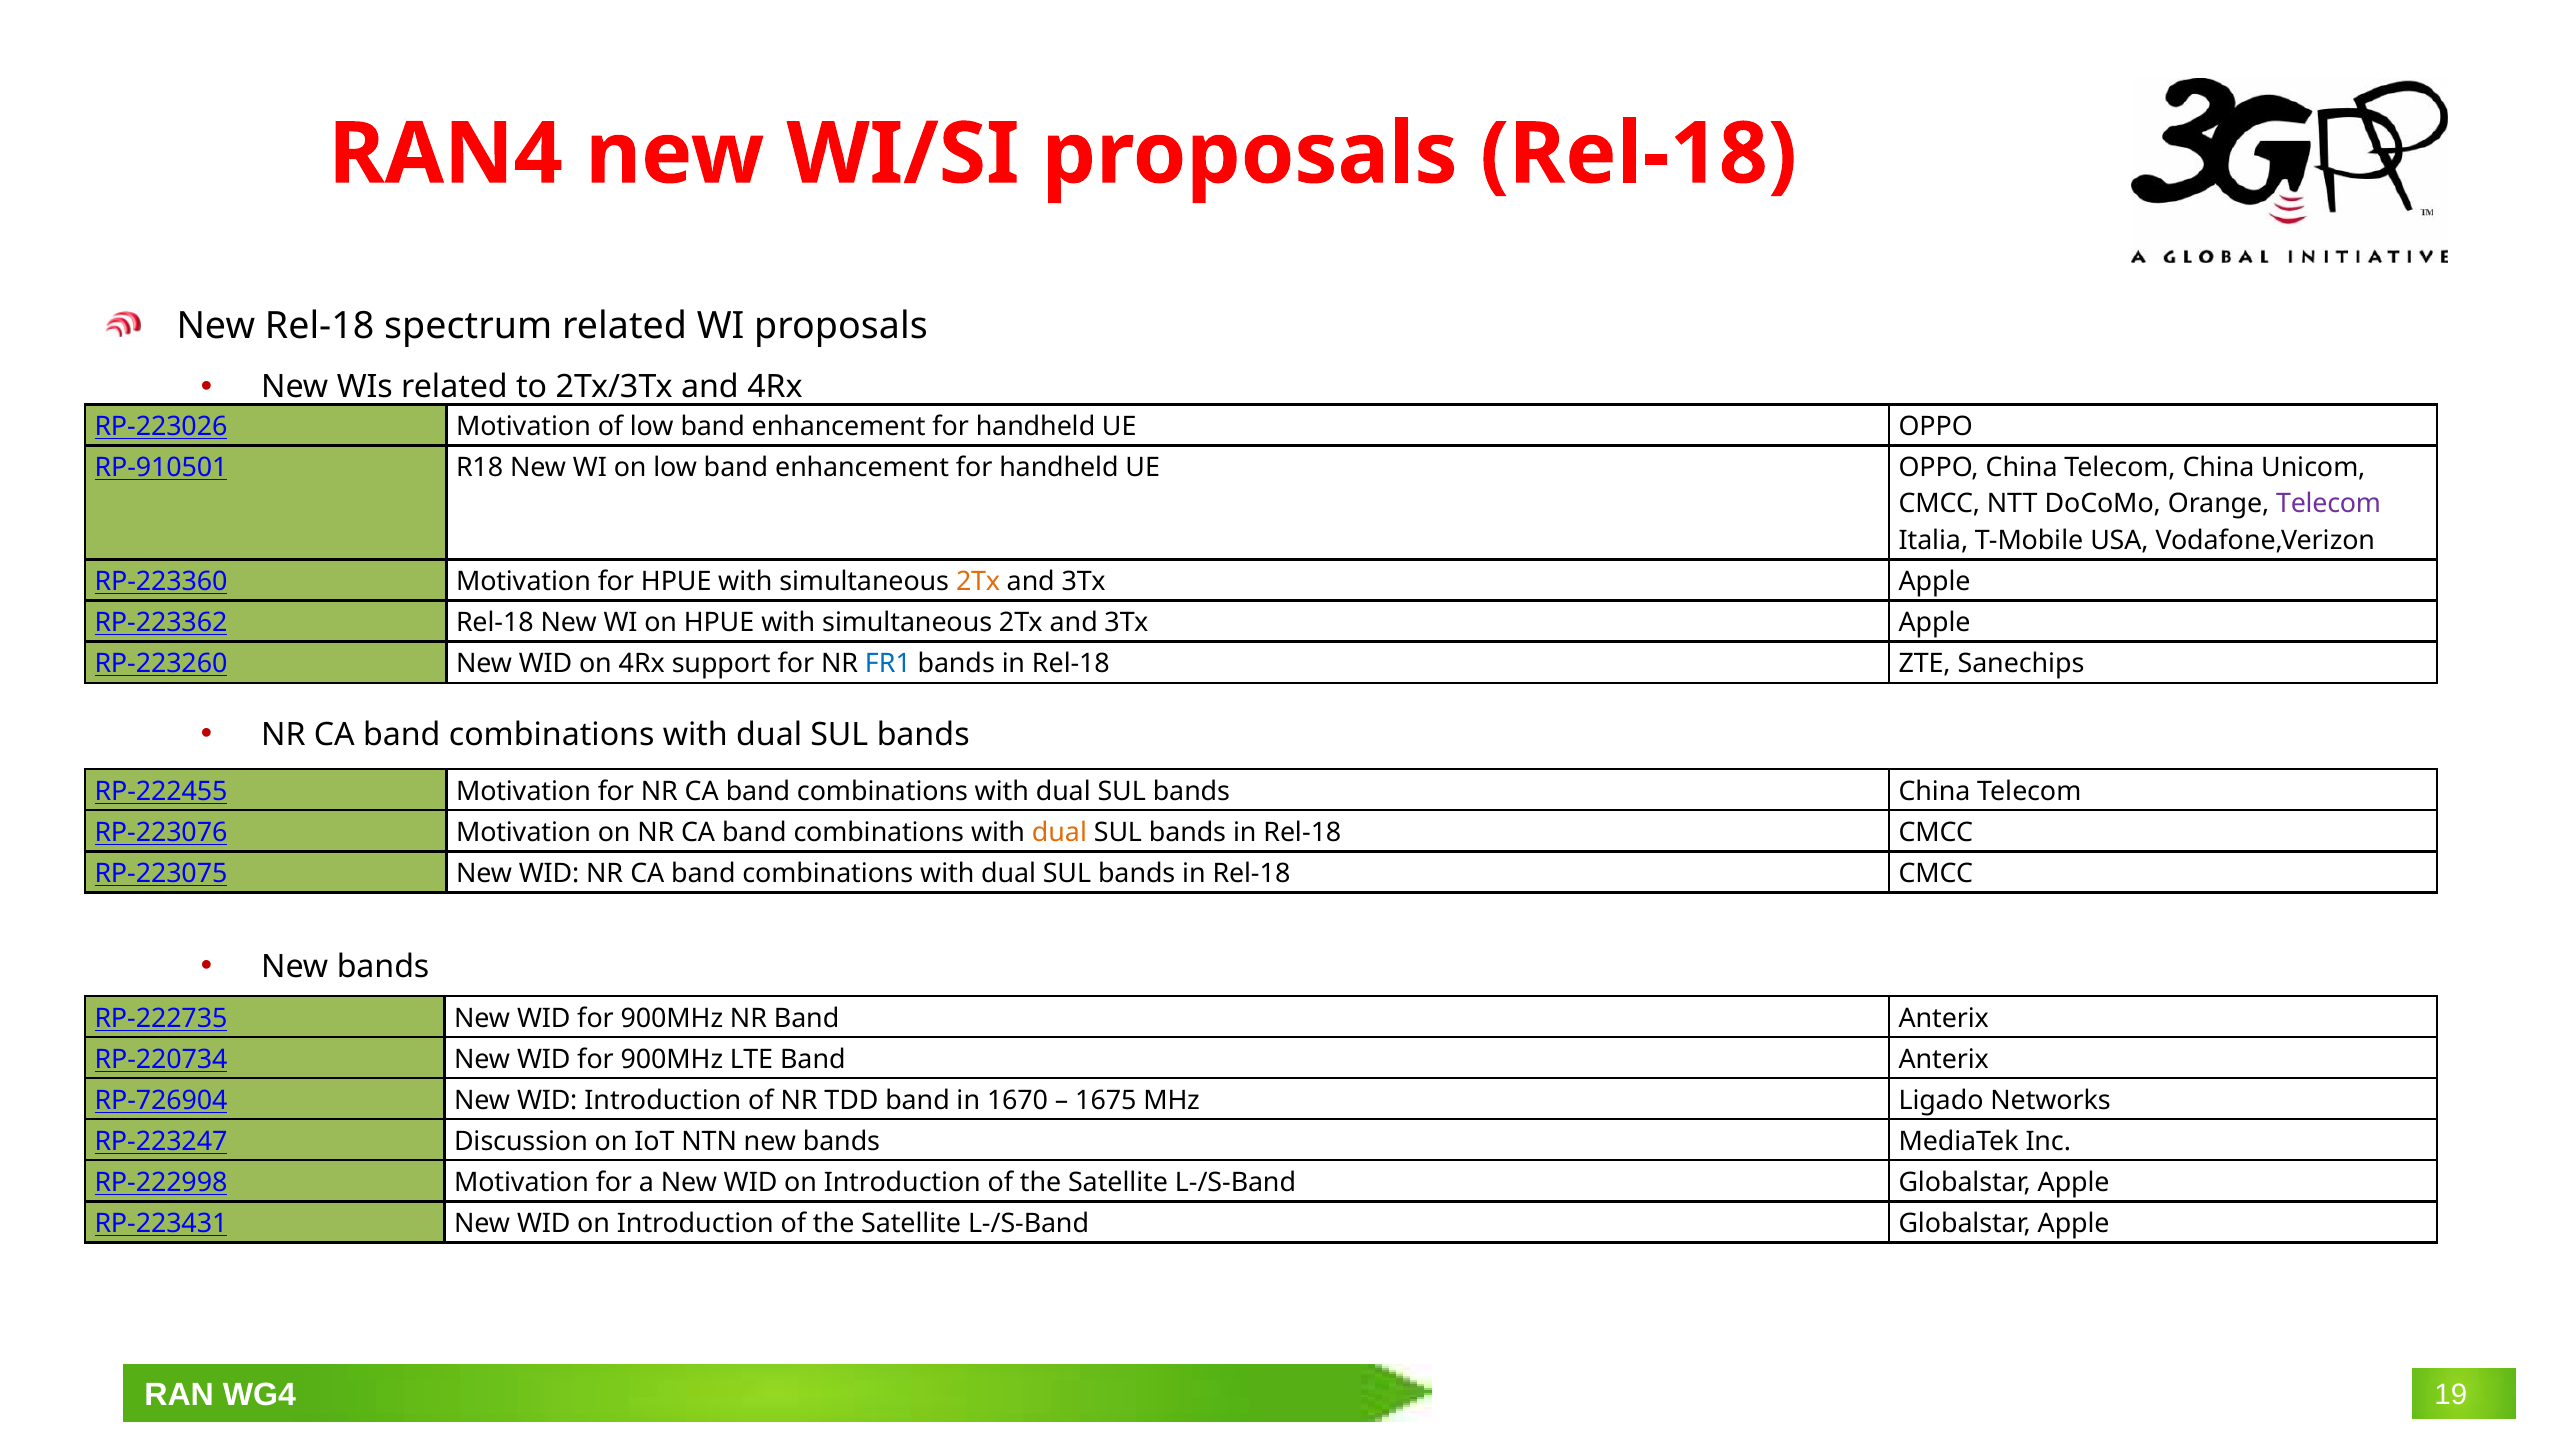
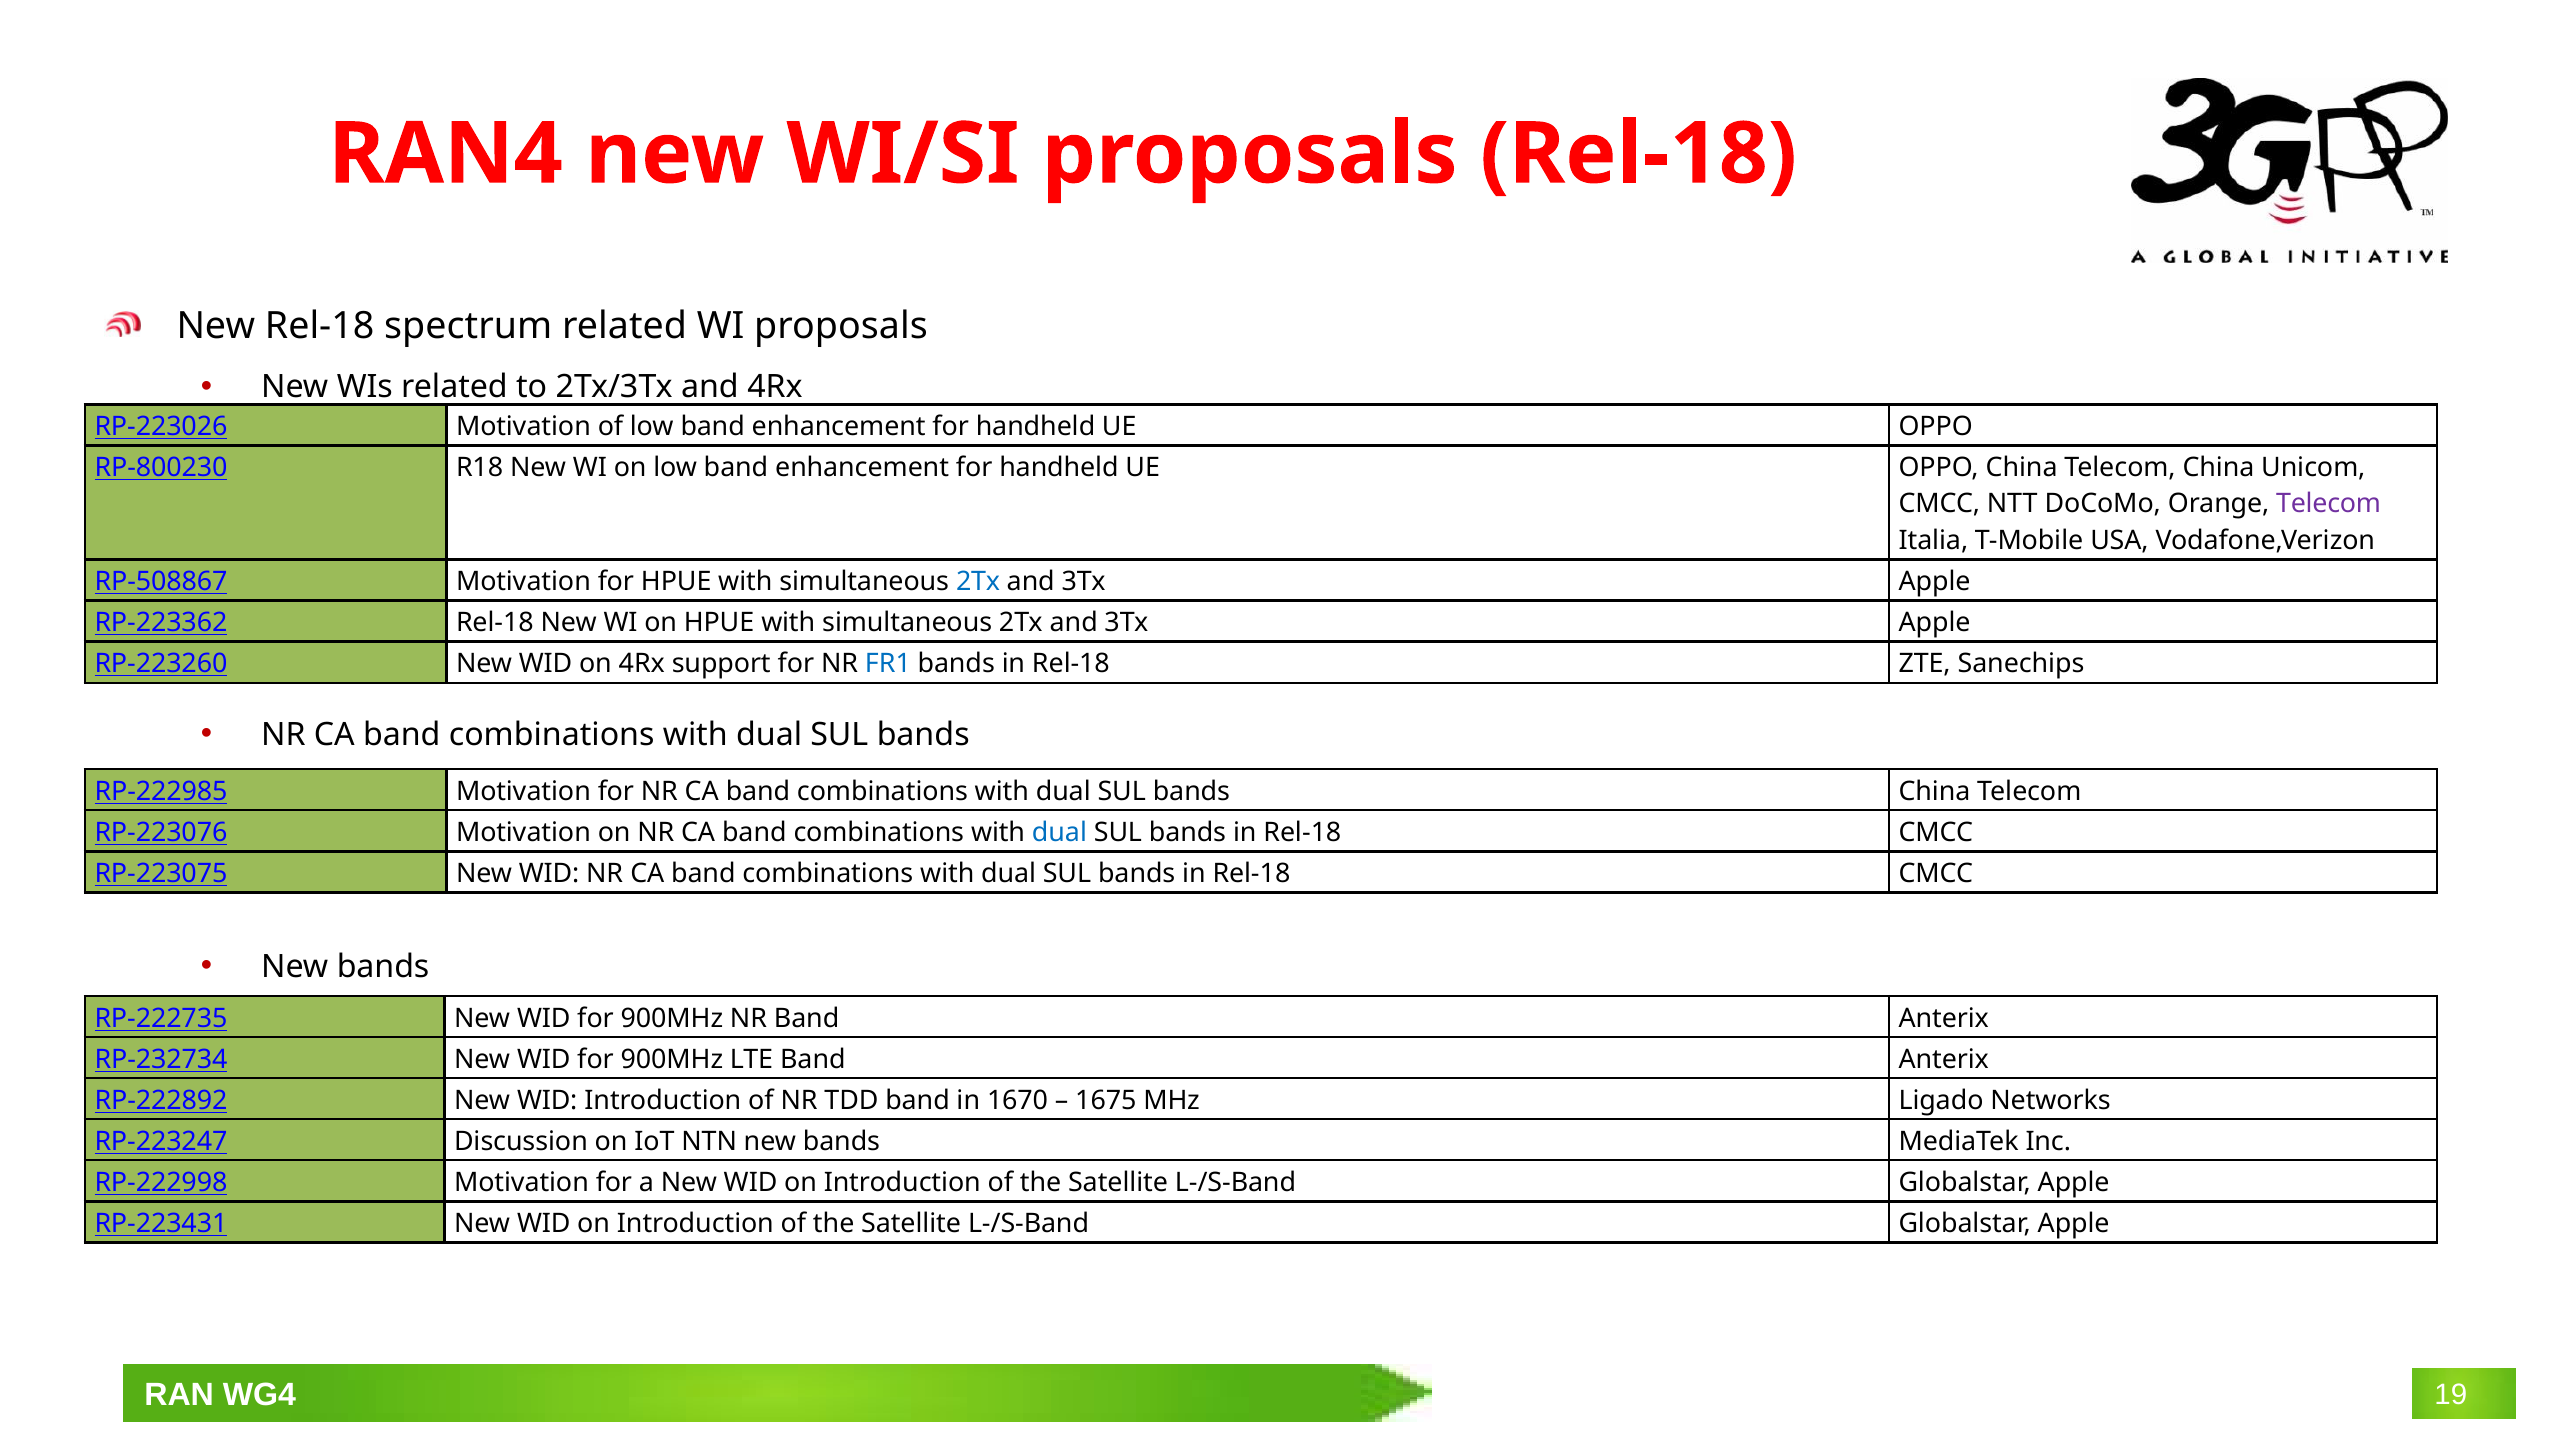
RP‑910501: RP‑910501 -> RP‑800230 (161, 468)
RP‑223360: RP‑223360 -> RP‑508867 (161, 582)
2Tx colour: orange -> blue (978, 582)
RP‑222455: RP‑222455 -> RP‑222985 (161, 791)
dual colour: orange -> blue (1059, 832)
RP‑220734: RP‑220734 -> RP‑232734 (161, 1059)
RP‑726904: RP‑726904 -> RP‑222892 (161, 1100)
